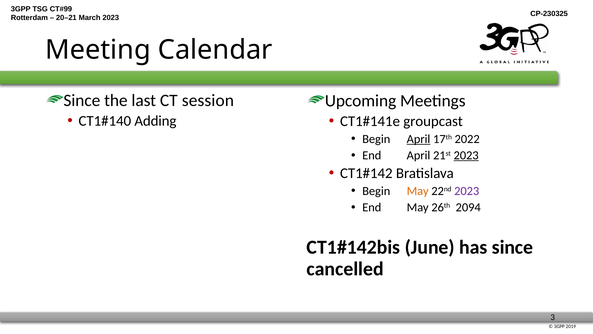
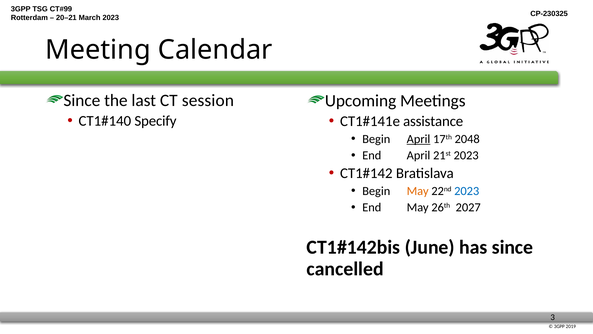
Adding: Adding -> Specify (155, 121)
groupcast: groupcast -> assistance (433, 121)
2022: 2022 -> 2048 (467, 139)
2023 underline: present -> none (466, 155)
2023 colour: purple -> blue (467, 191)
2094: 2094 -> 2027 (468, 207)
